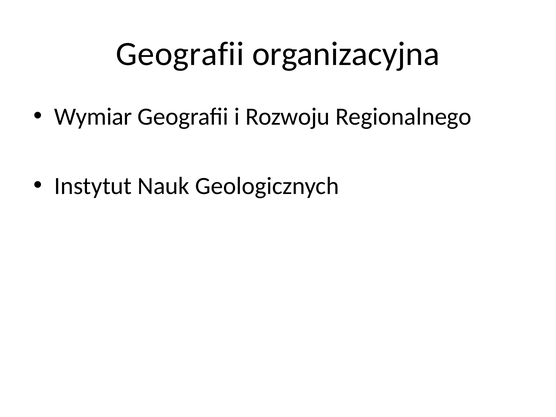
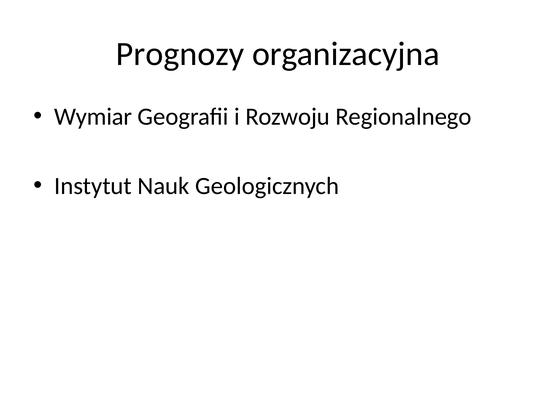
Geografii: Geografii -> Prognozy (180, 54)
